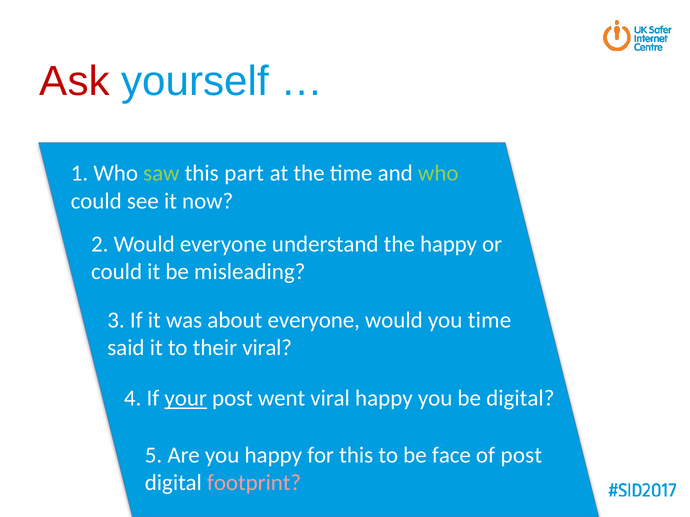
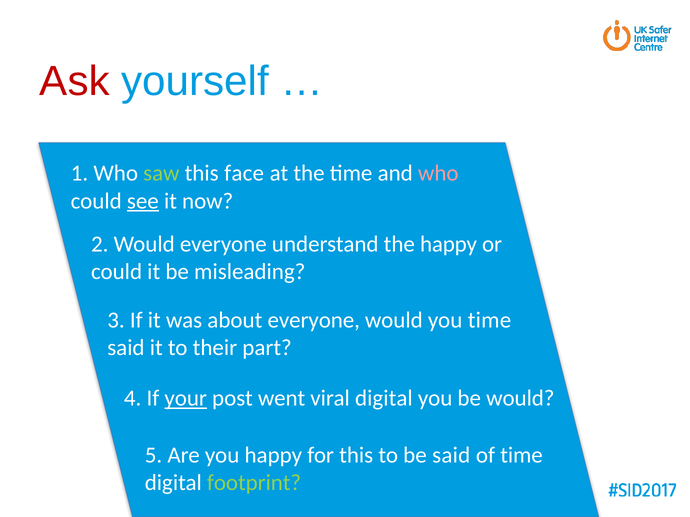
part: part -> face (244, 174)
who colour: light green -> pink (438, 174)
see underline: none -> present (143, 201)
their viral: viral -> part (267, 348)
viral happy: happy -> digital (384, 399)
be digital: digital -> would (520, 399)
be face: face -> said (451, 455)
of post: post -> time (522, 455)
footprint colour: pink -> light green (254, 483)
